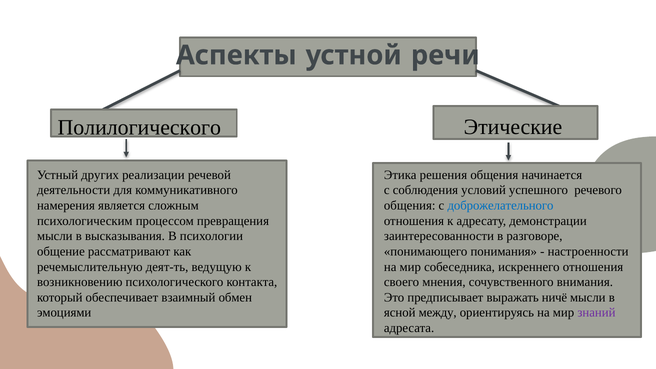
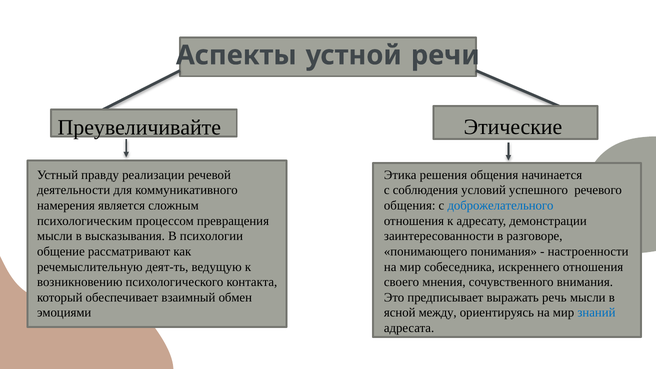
Полилогического: Полилогического -> Преувеличивайте (139, 127)
других: других -> правду (100, 175)
ничё: ничё -> речь (554, 297)
знаний colour: purple -> blue (596, 313)
